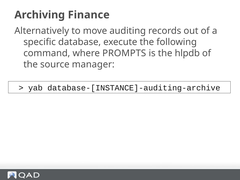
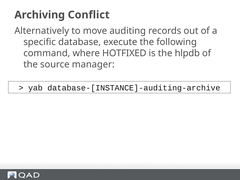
Finance: Finance -> Conflict (89, 15)
PROMPTS: PROMPTS -> HOTFIXED (124, 53)
